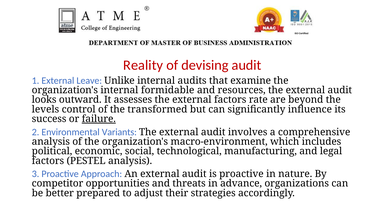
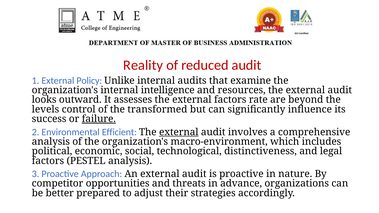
devising: devising -> reduced (205, 65)
Leave: Leave -> Policy (89, 81)
formidable: formidable -> intelligence (168, 90)
Variants: Variants -> Efficient (119, 132)
external underline: none -> present (179, 132)
manufacturing: manufacturing -> distinctiveness (261, 151)
